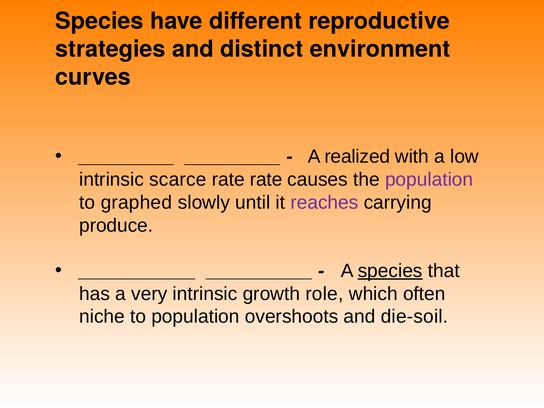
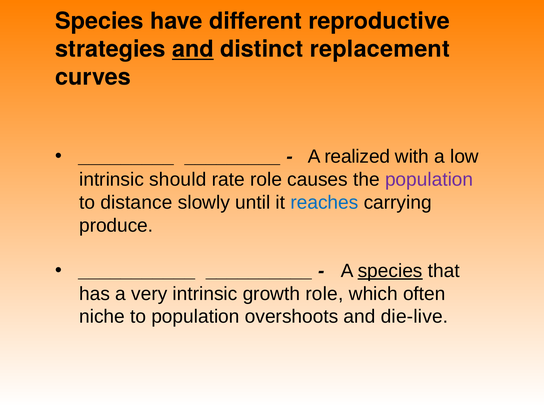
and underline: none -> present (193, 49)
environment: environment -> replacement (380, 49)
scarce: scarce -> should (178, 180)
rate rate: rate -> role (266, 180)
graphed: graphed -> distance (136, 203)
reaches colour: purple -> blue (324, 203)
die-soil: die-soil -> die-live (415, 317)
